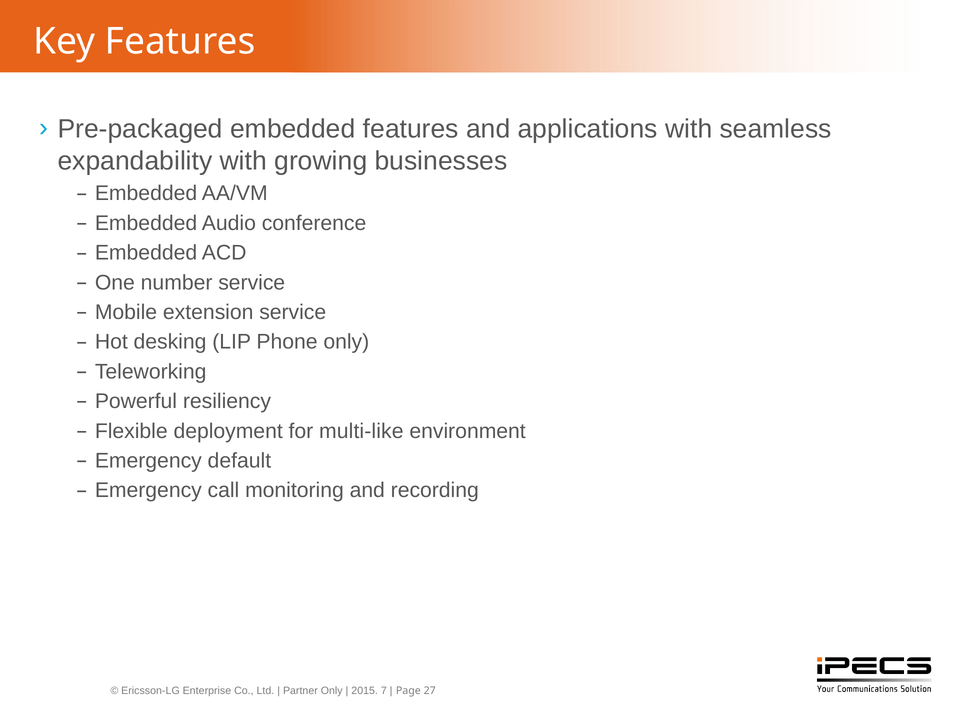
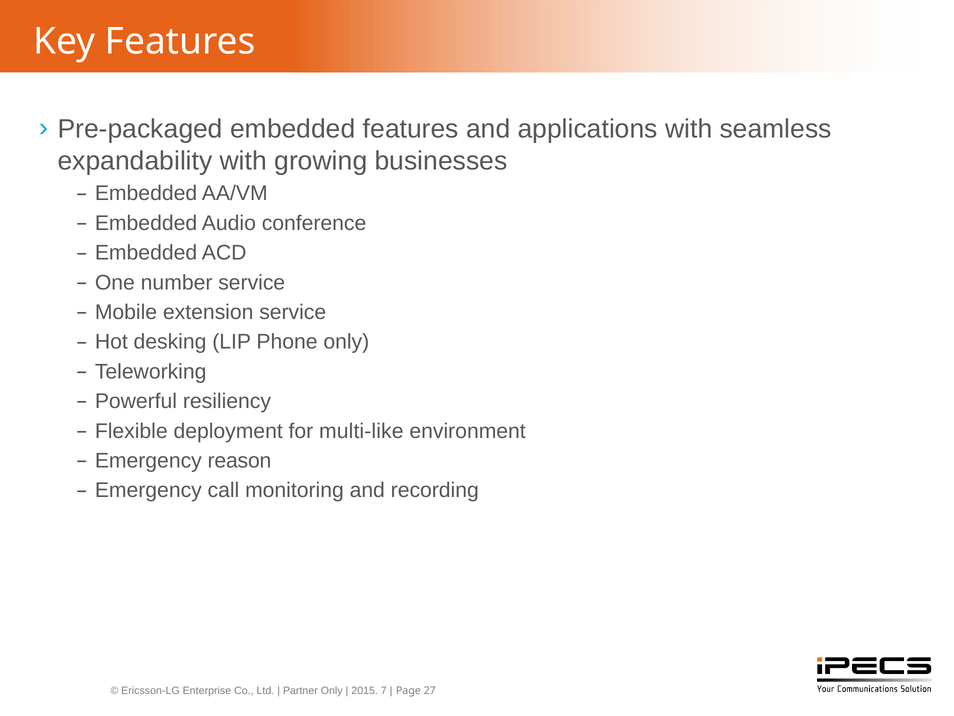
default: default -> reason (239, 460)
